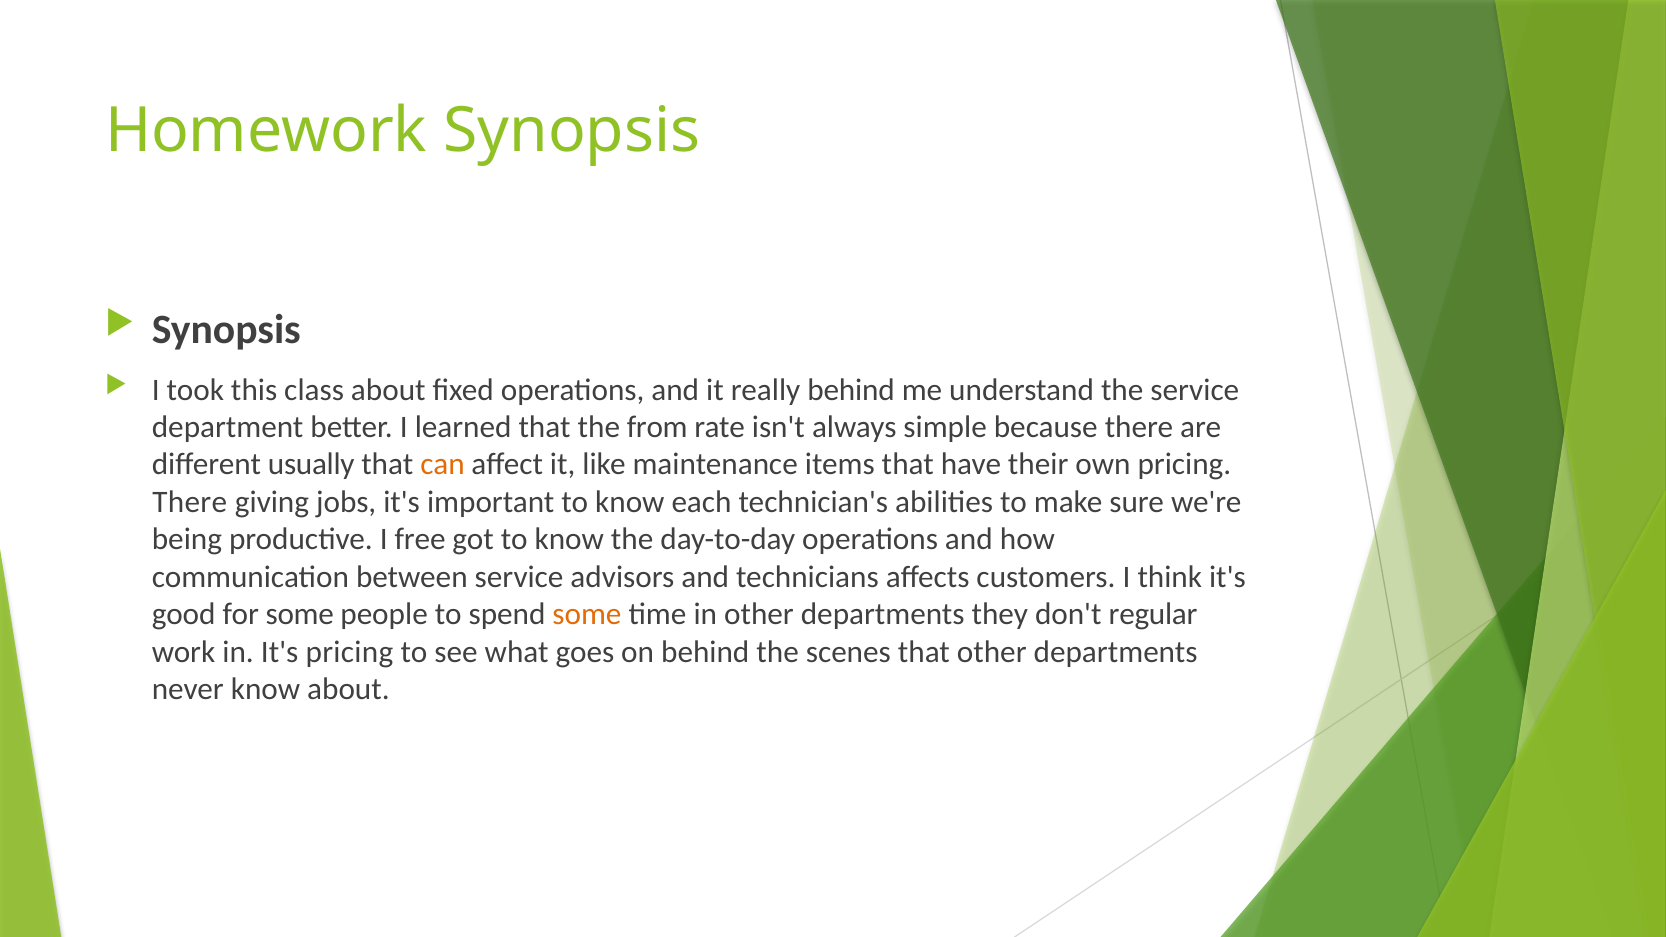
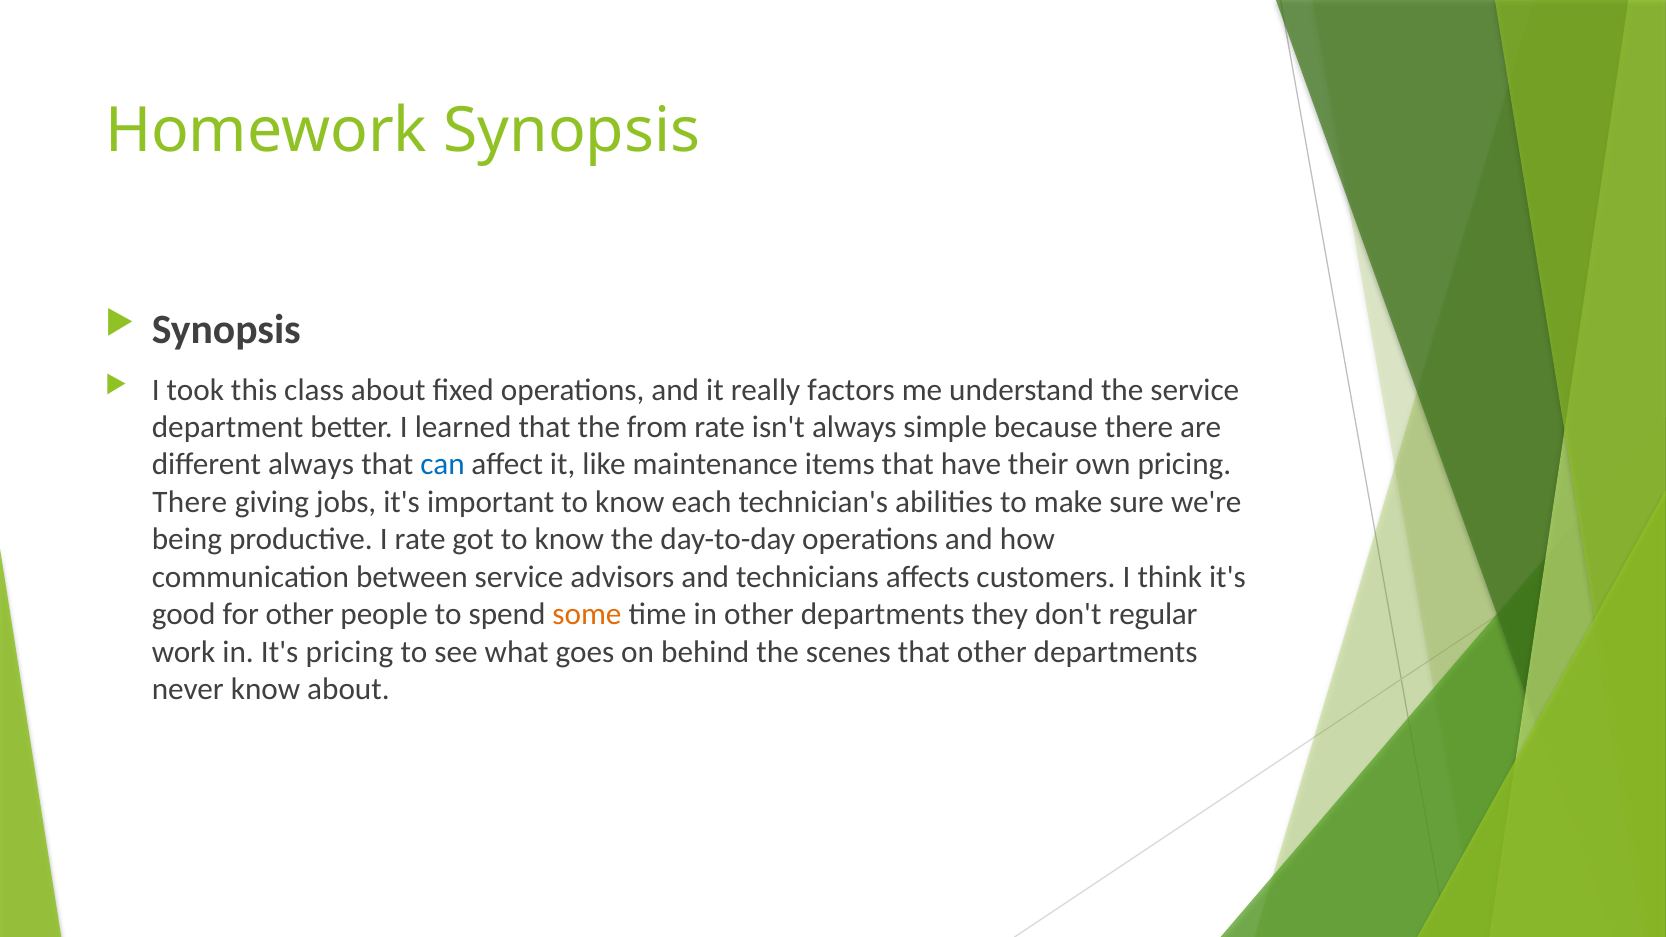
really behind: behind -> factors (851, 390)
different usually: usually -> always (311, 465)
can colour: orange -> blue (443, 465)
I free: free -> rate (420, 540)
for some: some -> other (300, 615)
